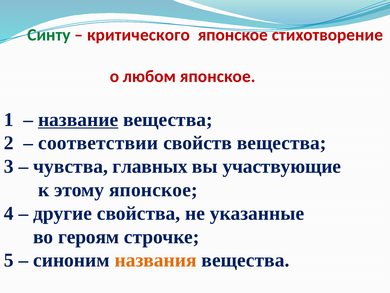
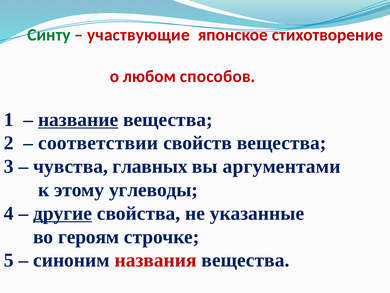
критического: критического -> участвующие (138, 35)
любом японское: японское -> способов (218, 76)
участвующие: участвующие -> аргументами (282, 166)
этому японское: японское -> углеводы (153, 190)
другие underline: none -> present (63, 213)
названия colour: orange -> red (156, 260)
